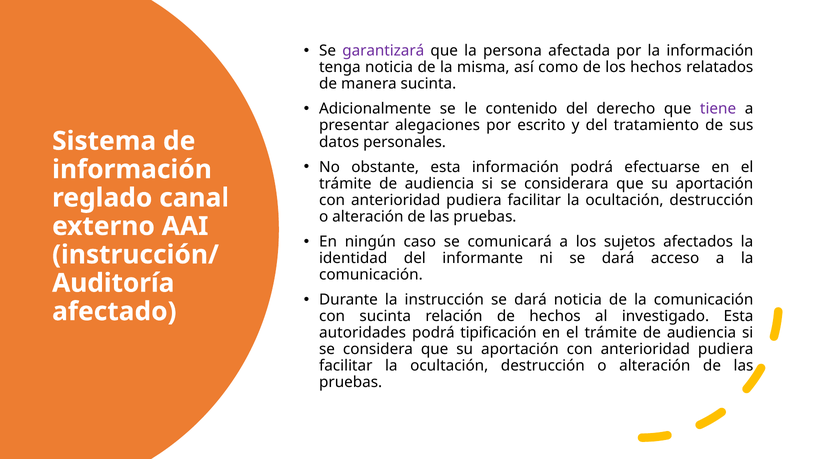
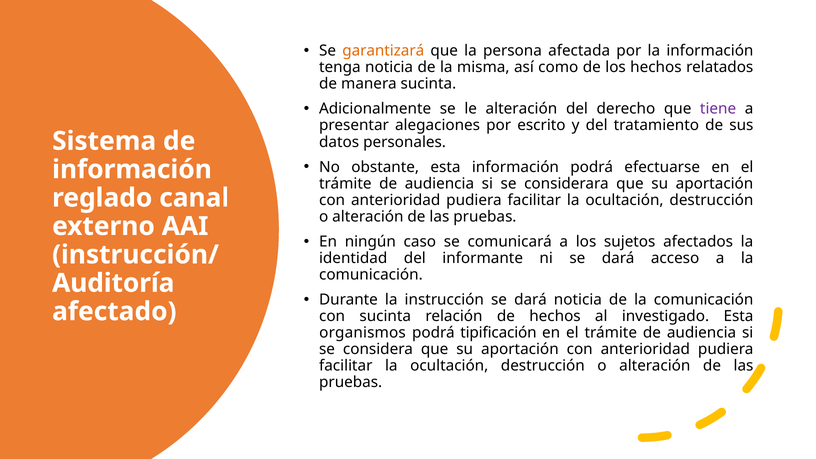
garantizará colour: purple -> orange (383, 51)
le contenido: contenido -> alteración (521, 109)
autoridades: autoridades -> organismos (363, 333)
